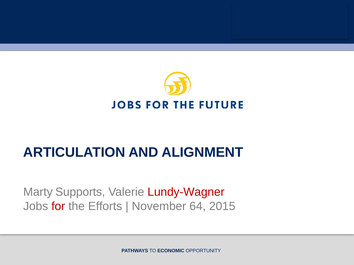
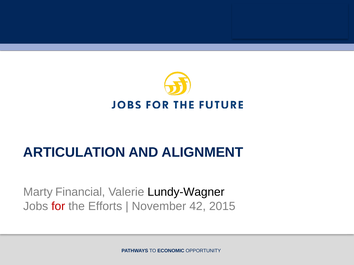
Supports: Supports -> Financial (80, 192)
Lundy-Wagner colour: red -> black (186, 192)
64: 64 -> 42 (198, 207)
